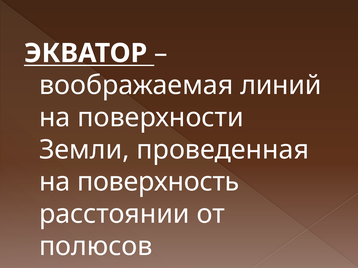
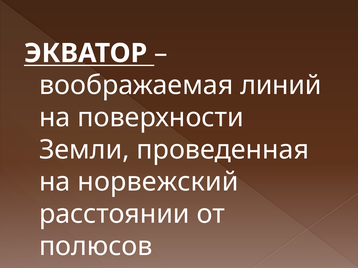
поверхность: поверхность -> норвежский (158, 182)
